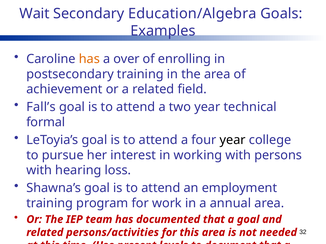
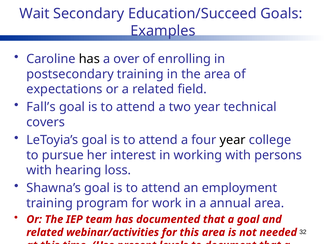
Education/Algebra: Education/Algebra -> Education/Succeed (192, 14)
has colour: orange -> black (89, 59)
achievement: achievement -> expectations (64, 89)
formal: formal -> covers (46, 122)
persons/activities: persons/activities -> webinar/activities (113, 233)
